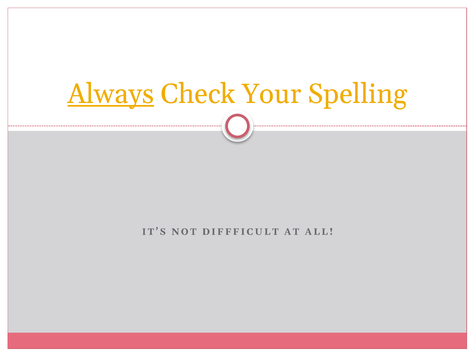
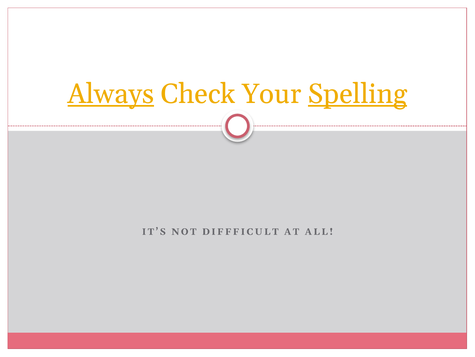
Spelling underline: none -> present (358, 94)
